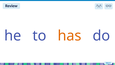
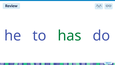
has colour: orange -> green (69, 36)
